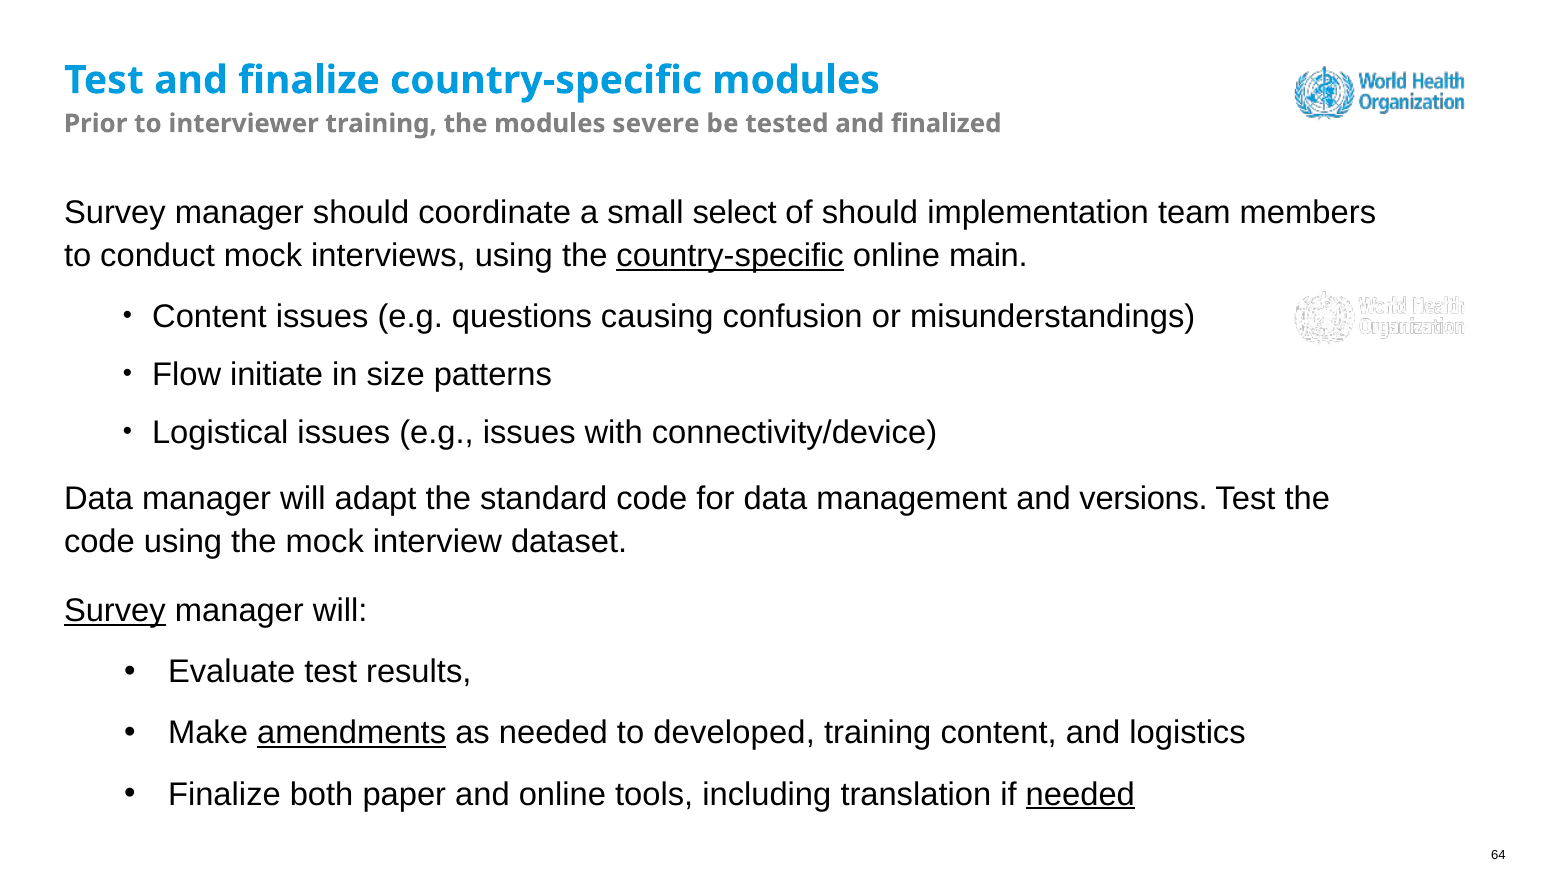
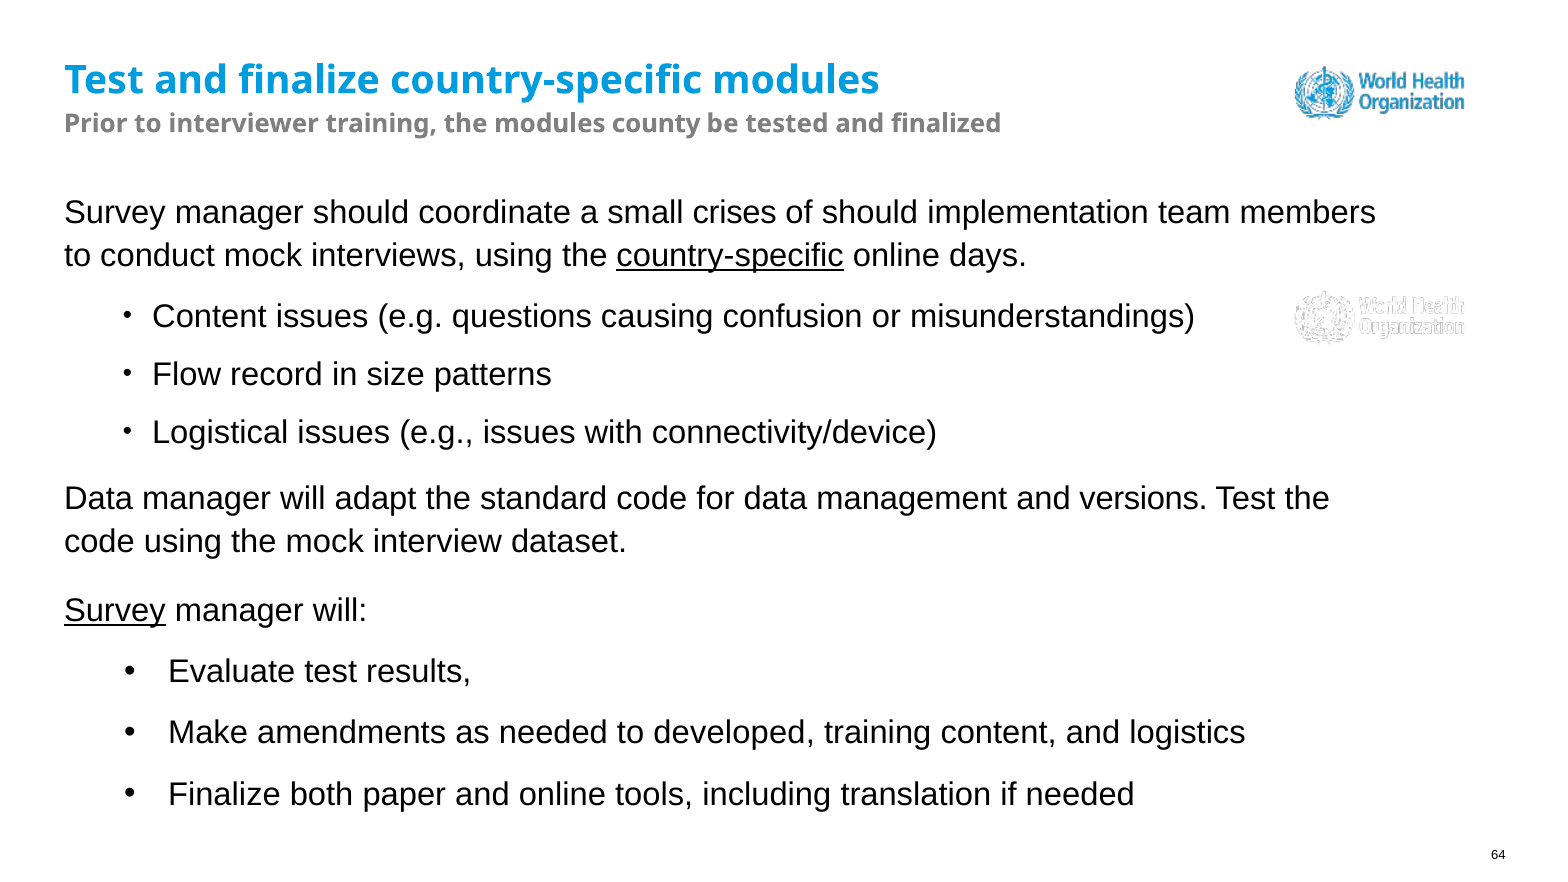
severe: severe -> county (656, 124)
select: select -> crises (735, 213)
main: main -> days (988, 256)
initiate: initiate -> record (277, 375)
amendments underline: present -> none (352, 733)
needed underline: present -> none (1080, 794)
